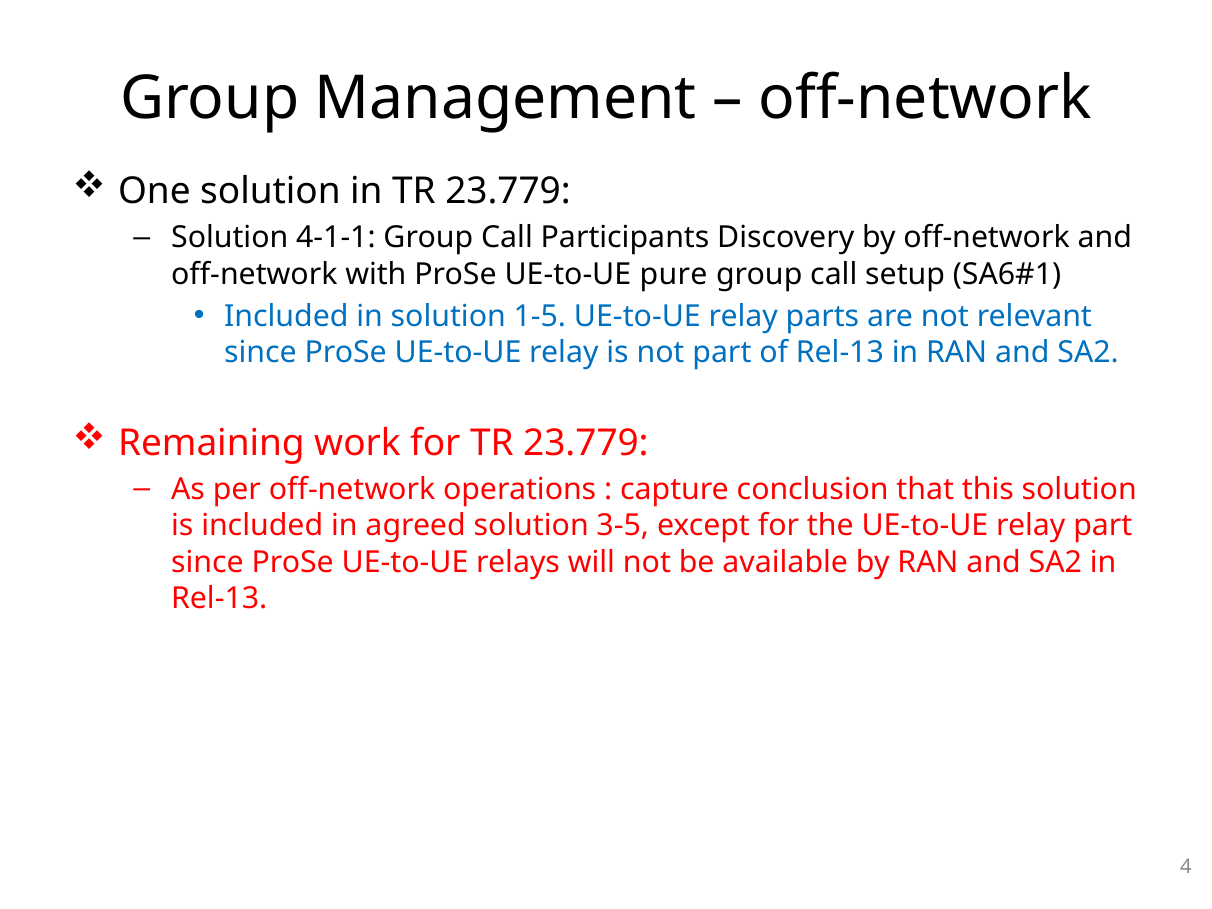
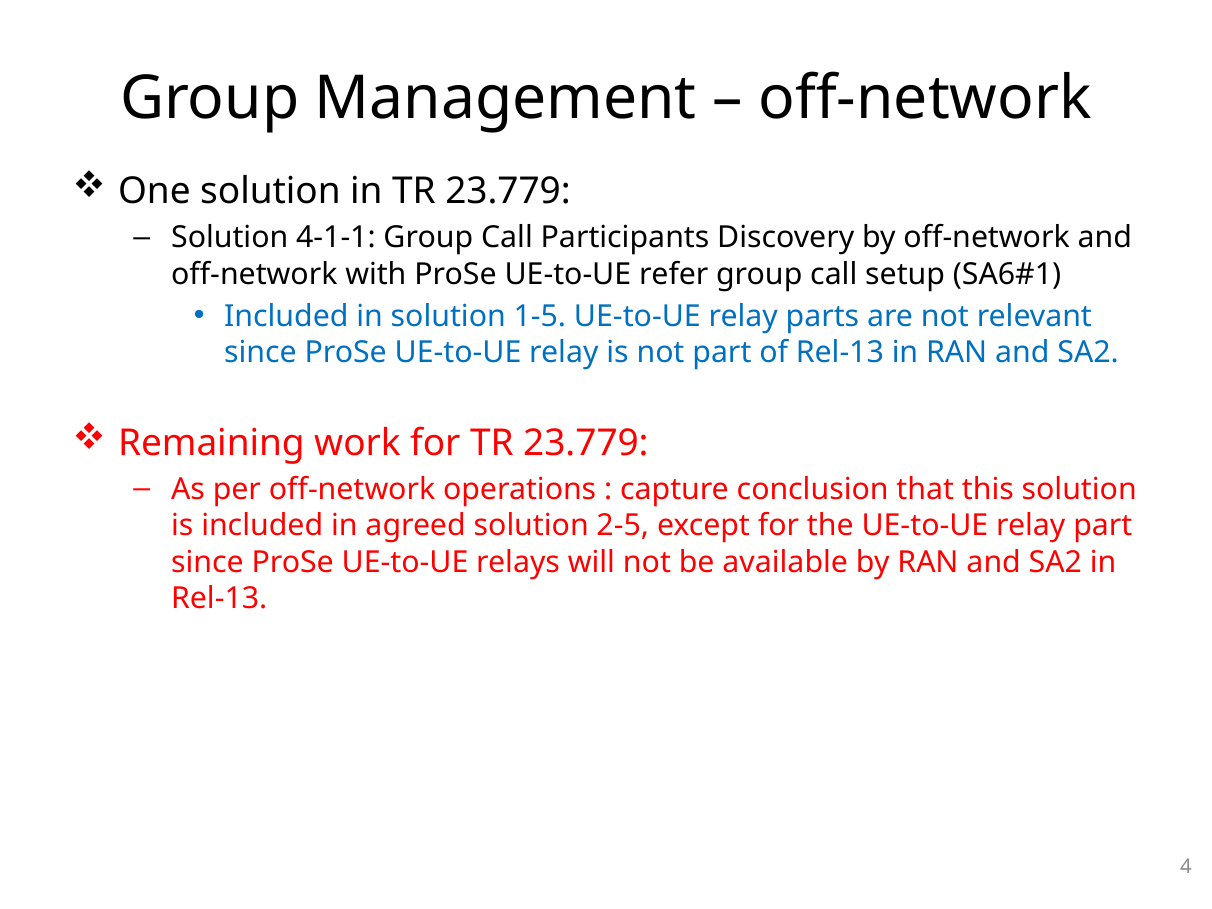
pure: pure -> refer (674, 274)
3-5: 3-5 -> 2-5 (623, 526)
